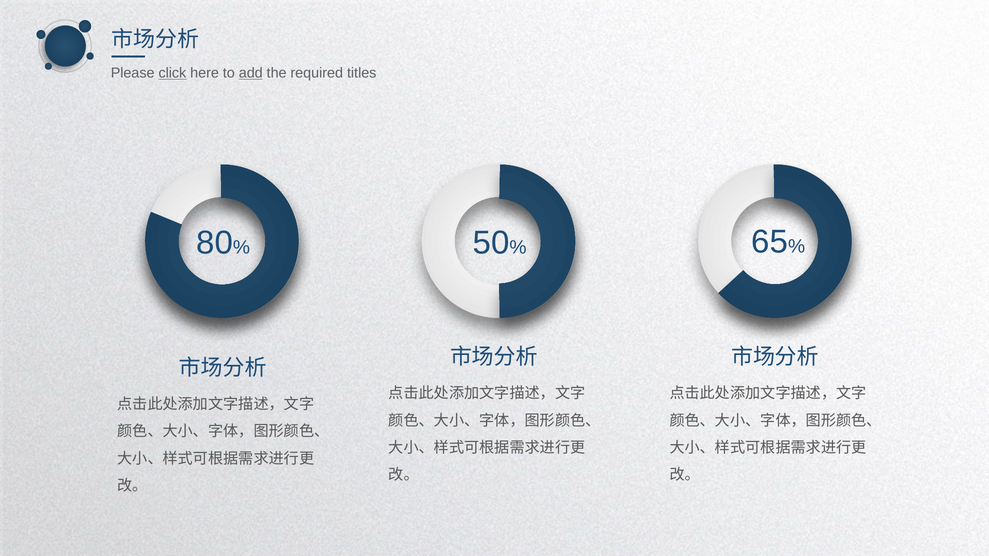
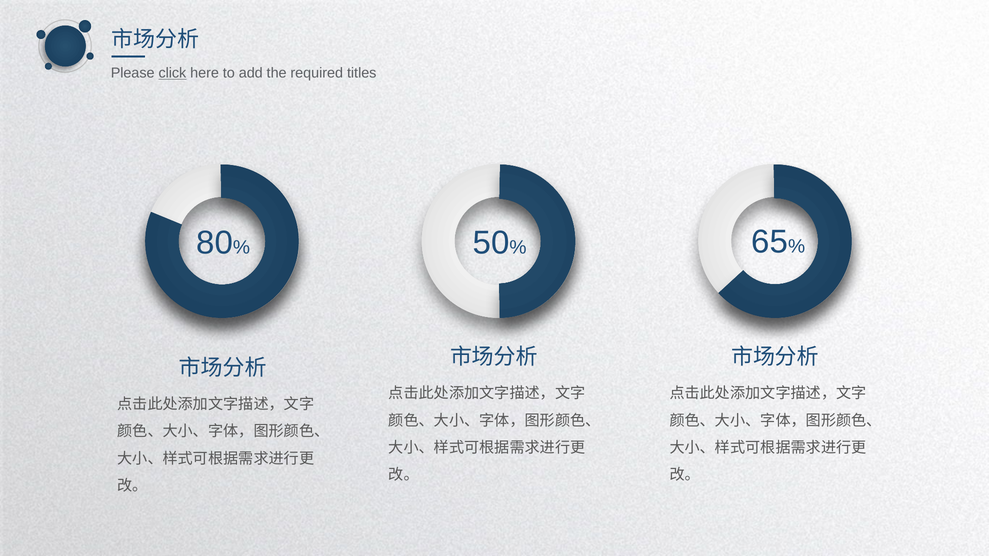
add underline: present -> none (251, 73)
